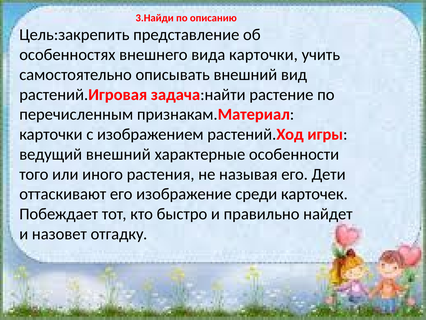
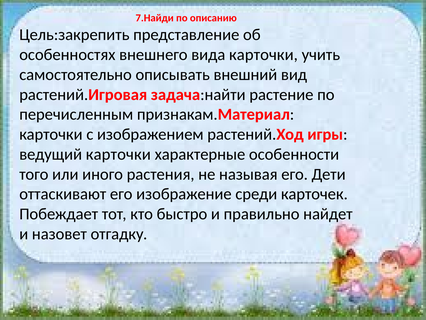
3.Найди: 3.Найди -> 7.Найди (155, 18)
ведущий внешний: внешний -> карточки (118, 154)
